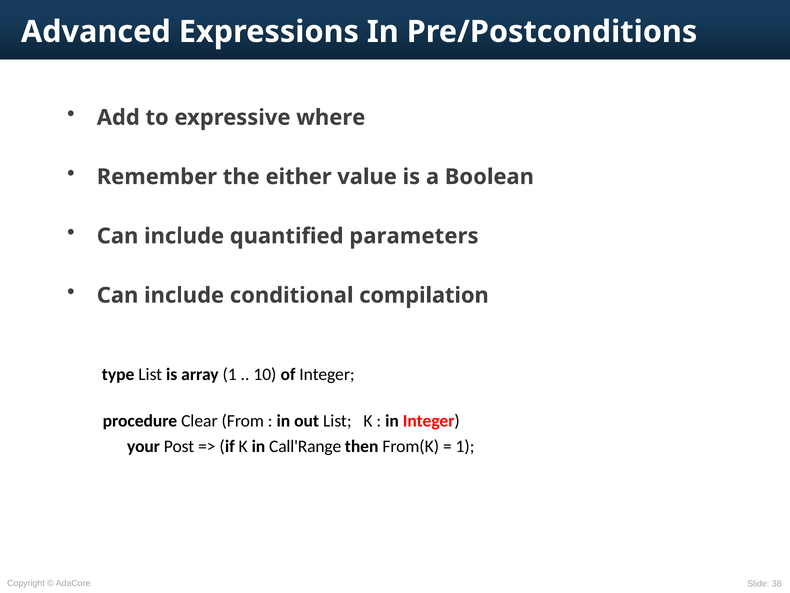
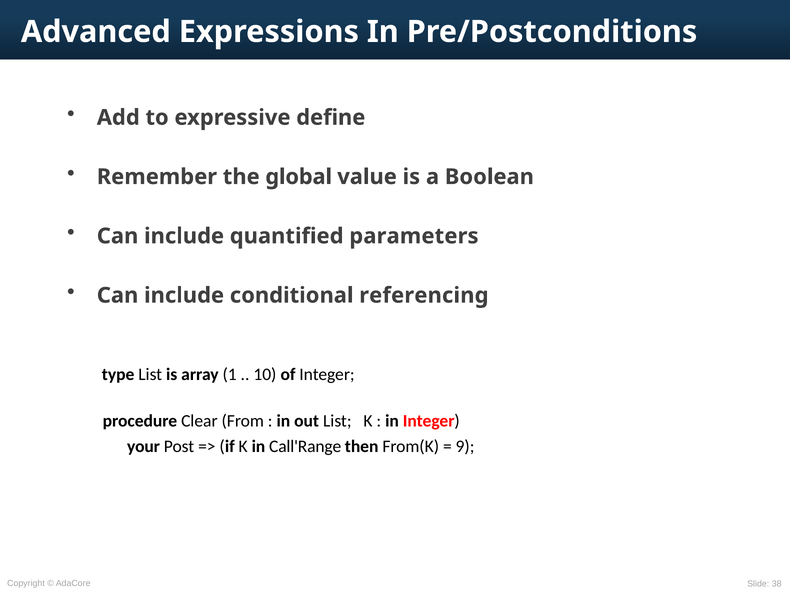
where: where -> define (331, 117)
either: either -> global (299, 177)
compilation: compilation -> referencing (424, 295)
1: 1 -> 9 (465, 446)
